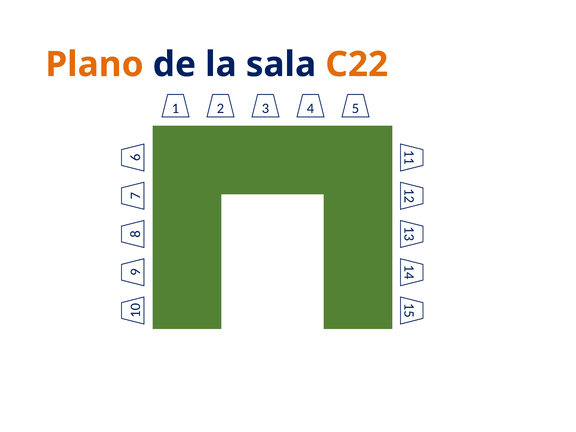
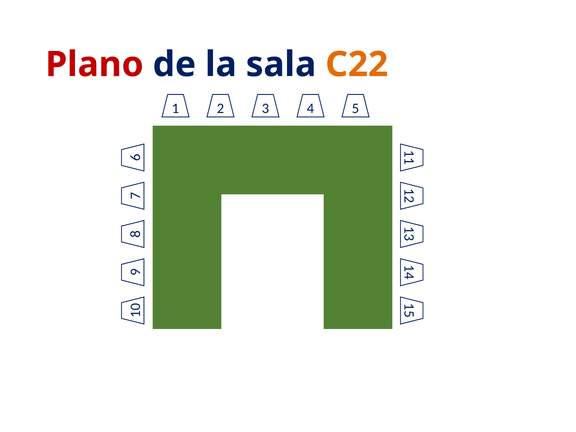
Plano colour: orange -> red (94, 65)
